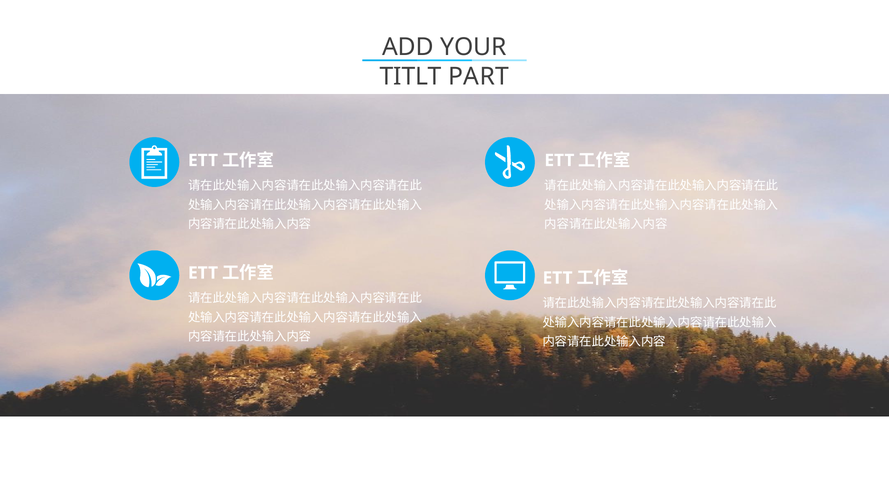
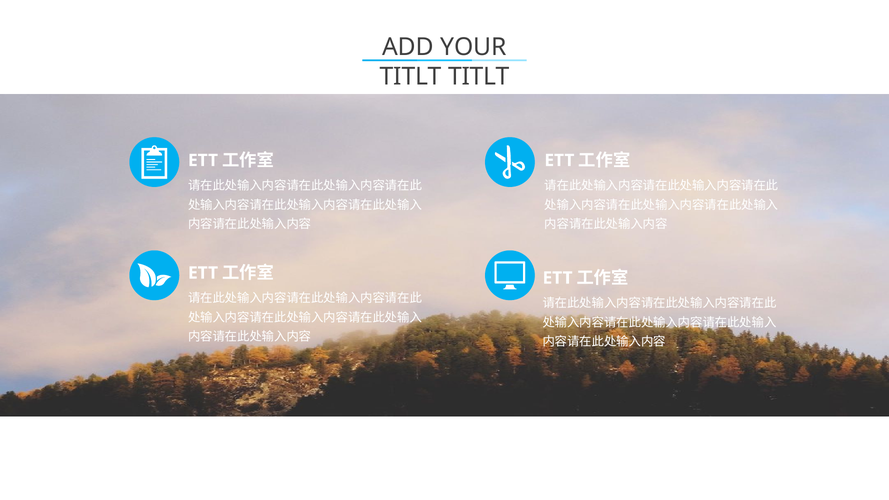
TITLT PART: PART -> TITLT (479, 77)
